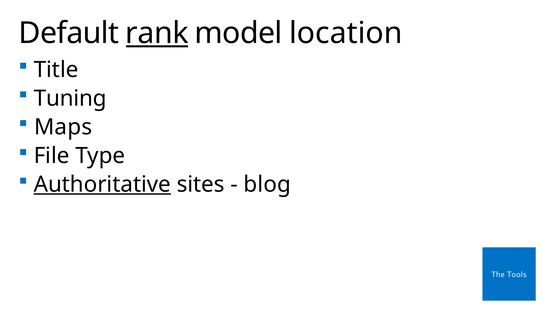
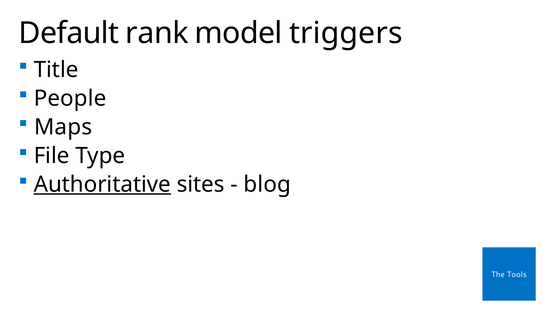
rank underline: present -> none (157, 33)
location: location -> triggers (346, 33)
Tuning: Tuning -> People (70, 98)
